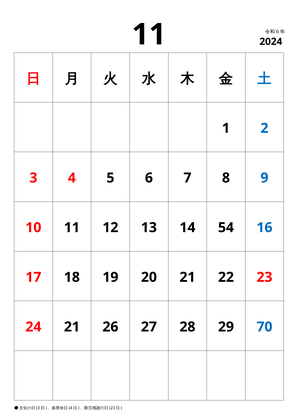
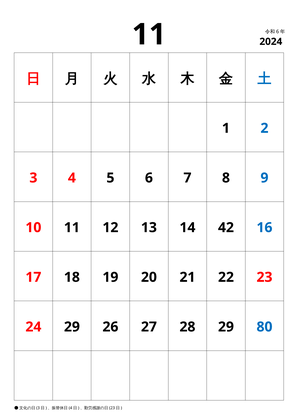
54: 54 -> 42 (226, 227)
24 21: 21 -> 29 (72, 327)
70: 70 -> 80 (264, 327)
